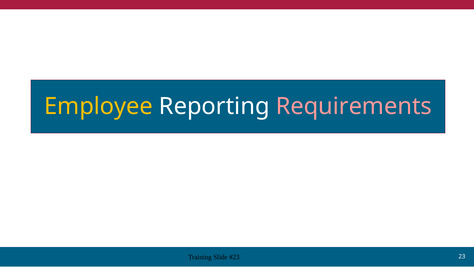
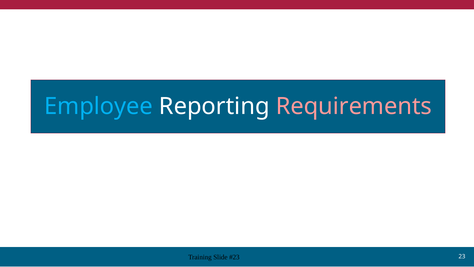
Employee colour: yellow -> light blue (99, 106)
